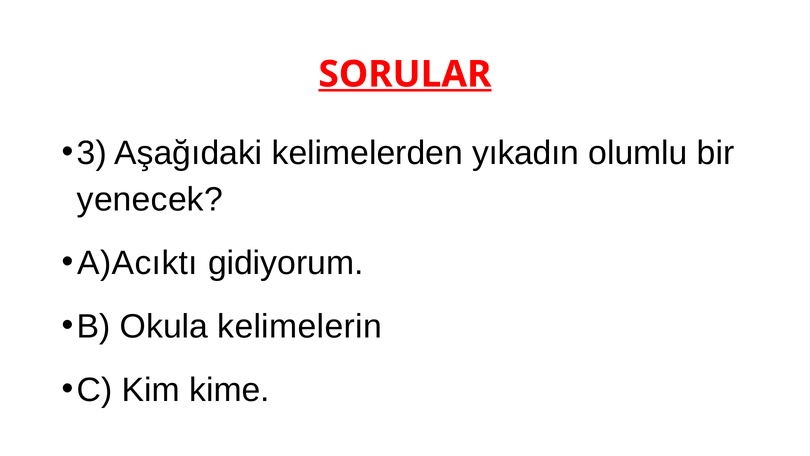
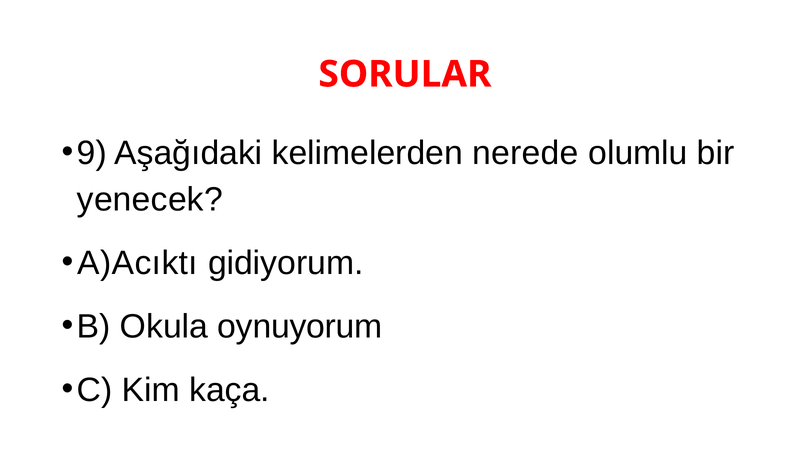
SORULAR underline: present -> none (405, 74)
3: 3 -> 9 (92, 153)
yıkadın: yıkadın -> nerede (525, 153)
kelimelerin: kelimelerin -> oynuyorum (300, 326)
kime: kime -> kaça (229, 390)
